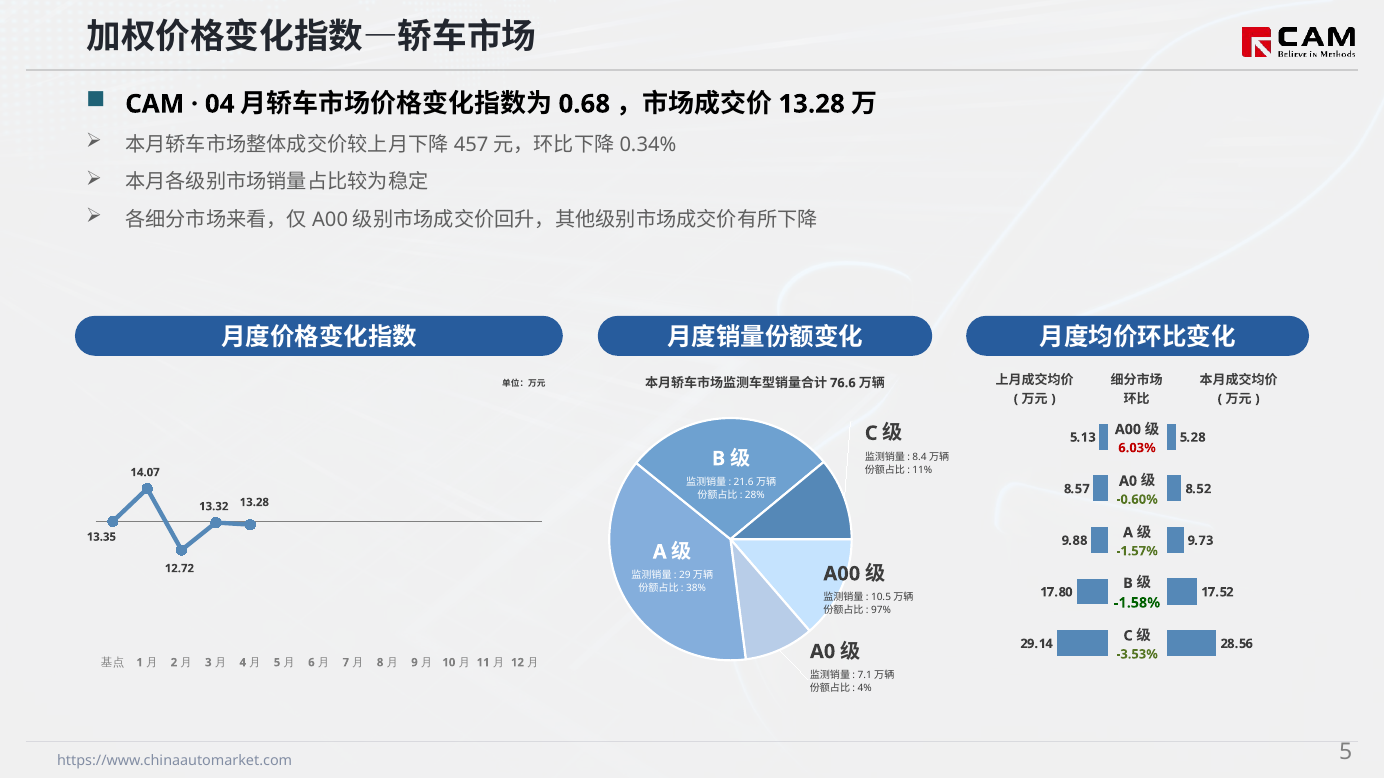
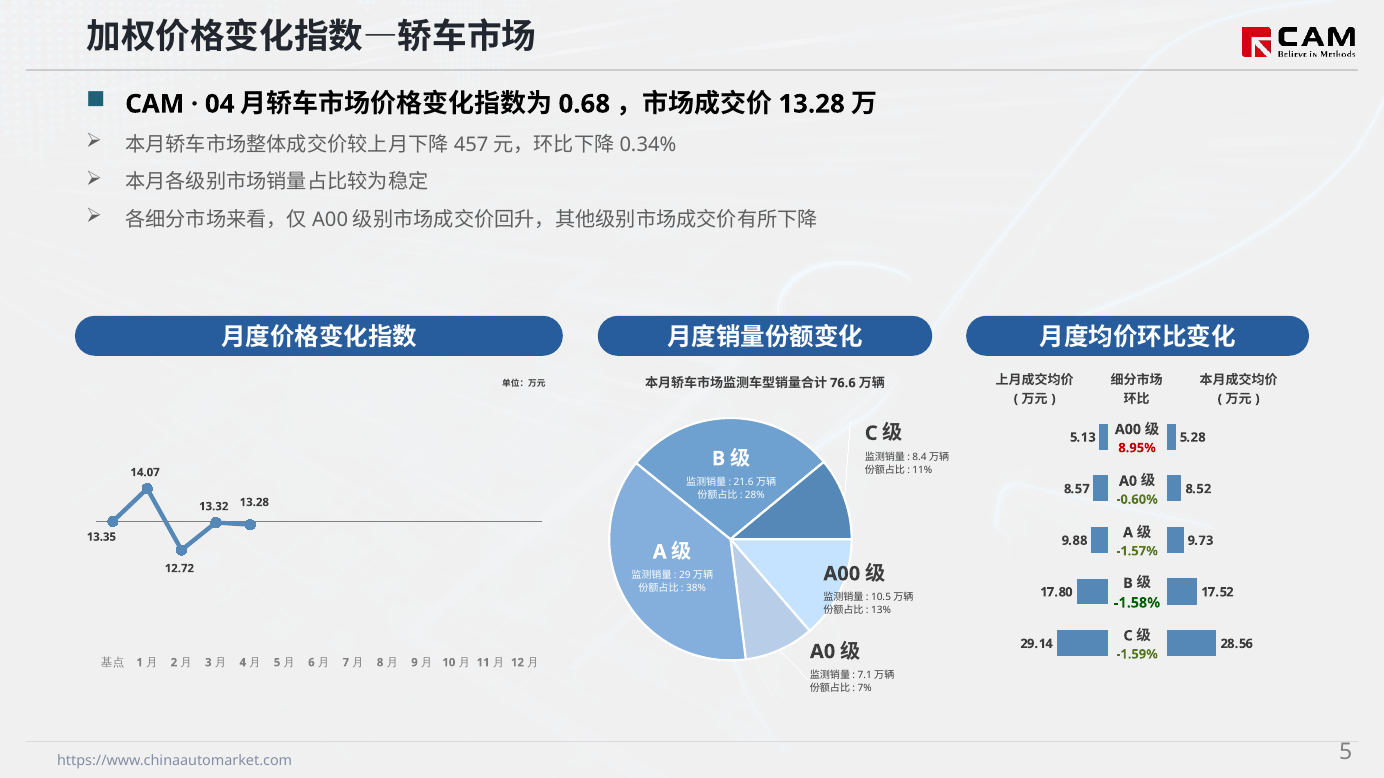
6.03%: 6.03% -> 8.95% (1137, 448)
97%: 97% -> 13% (881, 611)
-3.53%: -3.53% -> -1.59% (1137, 655)
4%: 4% -> 7% (865, 688)
